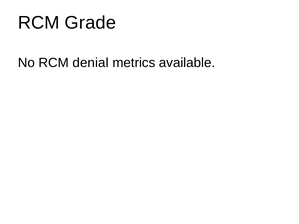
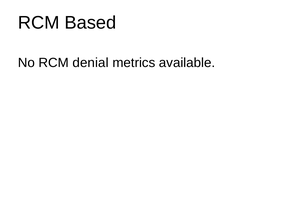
Grade: Grade -> Based (90, 23)
